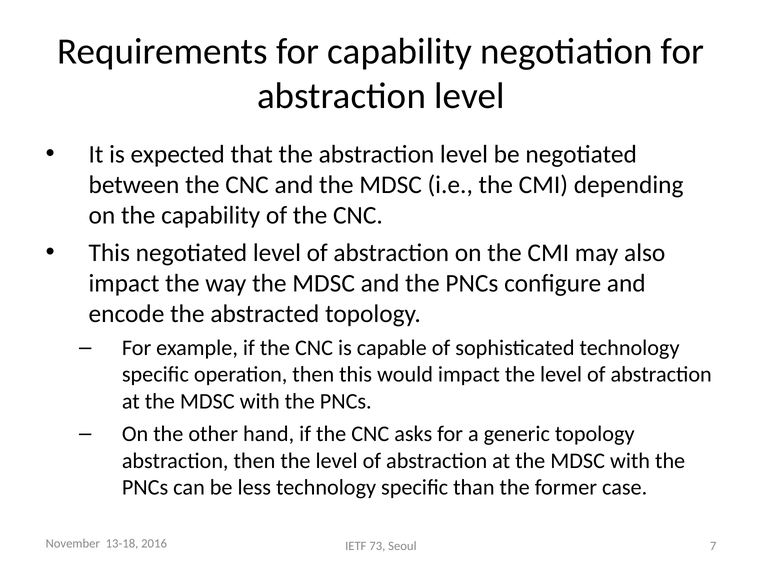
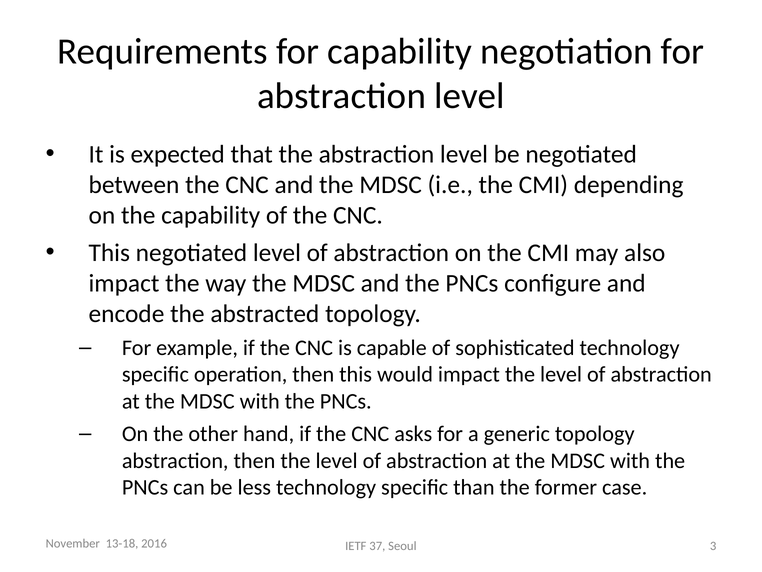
73: 73 -> 37 (377, 546)
7: 7 -> 3 (713, 546)
